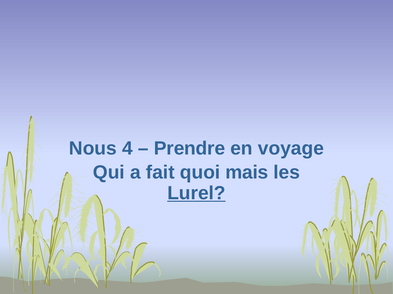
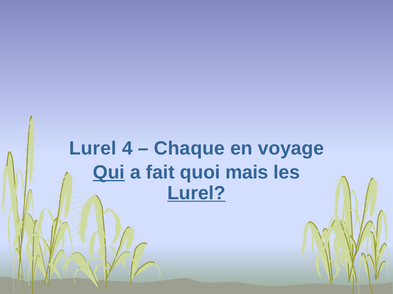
Nous: Nous -> Lurel (93, 149)
Prendre: Prendre -> Chaque (189, 149)
Qui underline: none -> present (109, 173)
